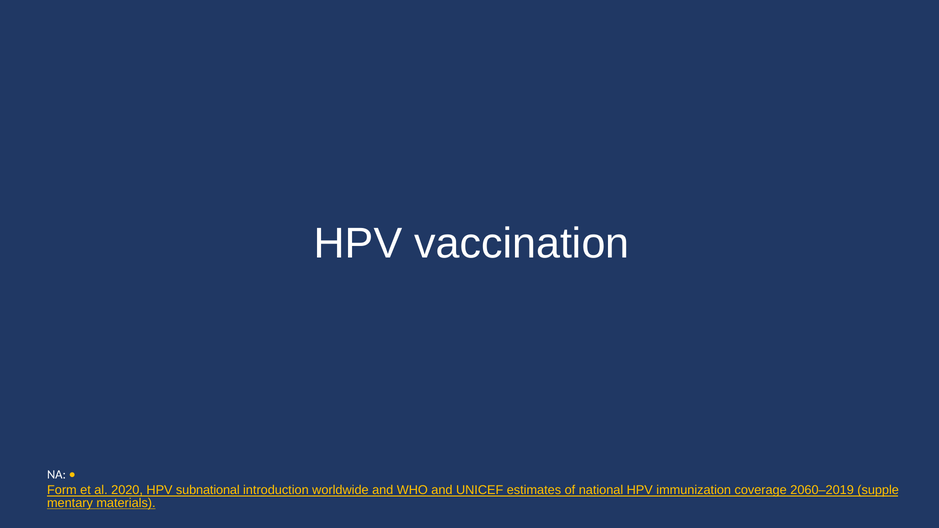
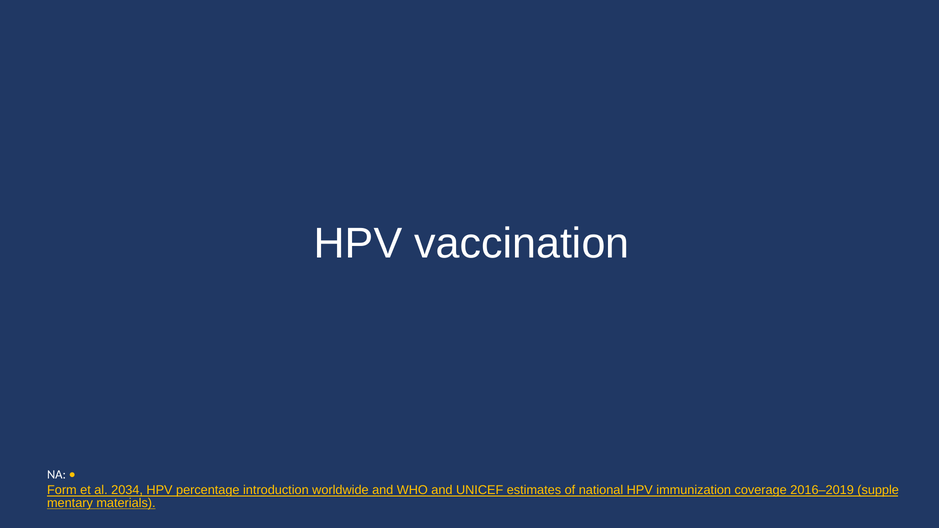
2020: 2020 -> 2034 (127, 490)
subnational: subnational -> percentage (208, 490)
2060–2019: 2060–2019 -> 2016–2019 (822, 490)
